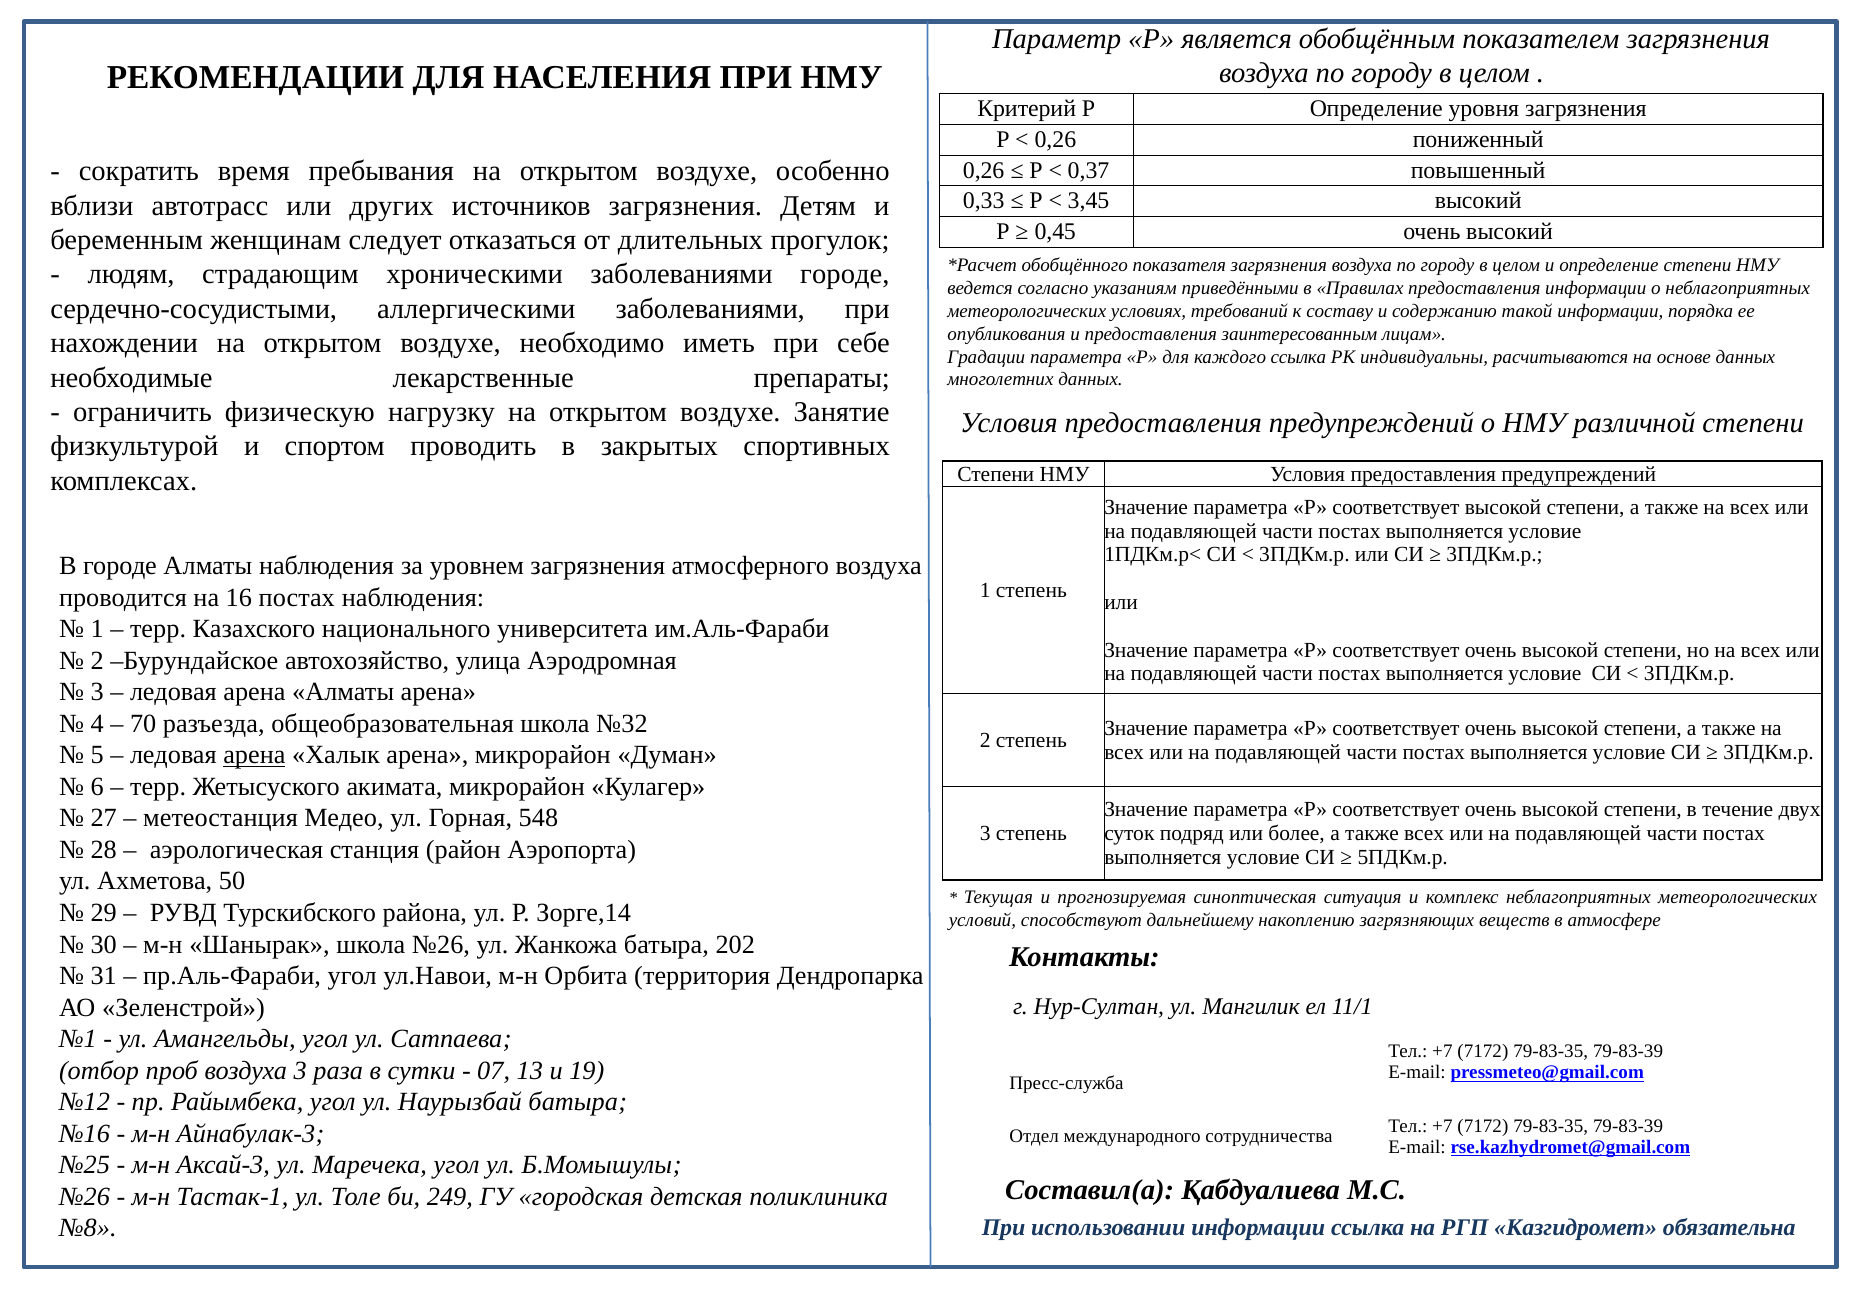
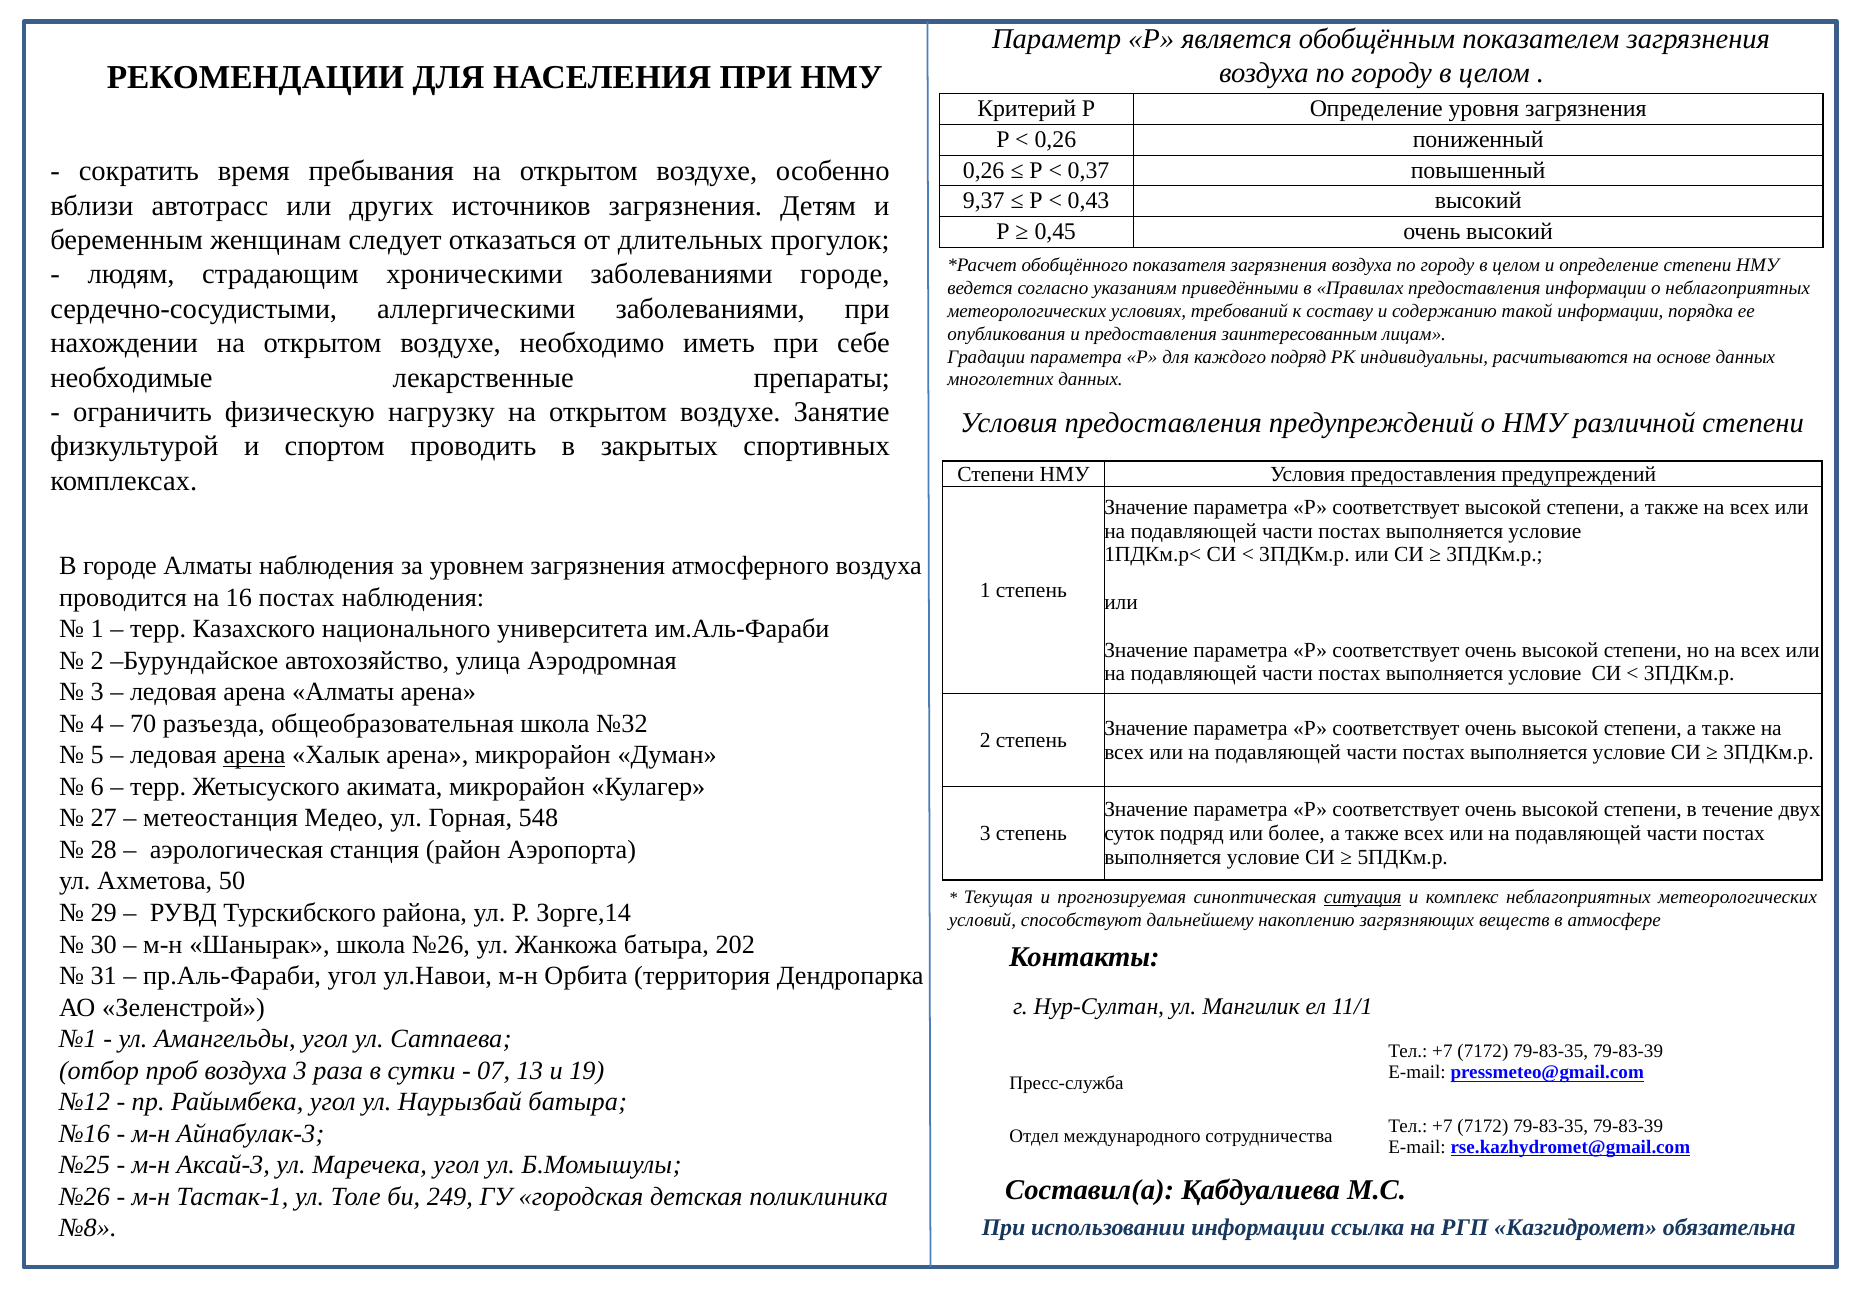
0,33: 0,33 -> 9,37 (984, 201)
3,45: 3,45 -> 0,43 (1089, 201)
каждого ссылка: ссылка -> подряд (1298, 357)
ситуация underline: none -> present (1363, 897)
